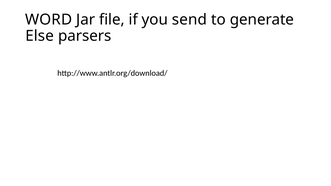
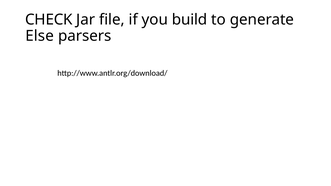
WORD: WORD -> CHECK (49, 20)
send: send -> build (190, 20)
